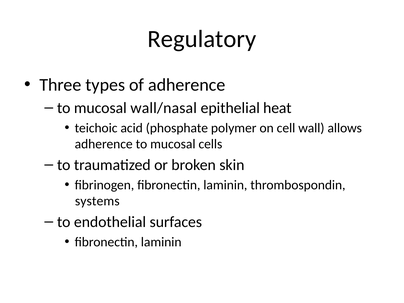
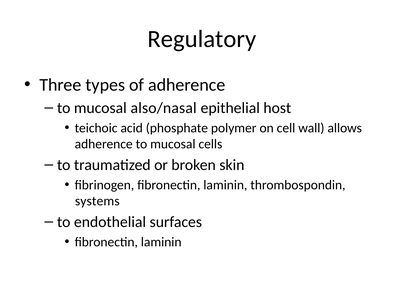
wall/nasal: wall/nasal -> also/nasal (164, 108)
heat: heat -> host (277, 108)
